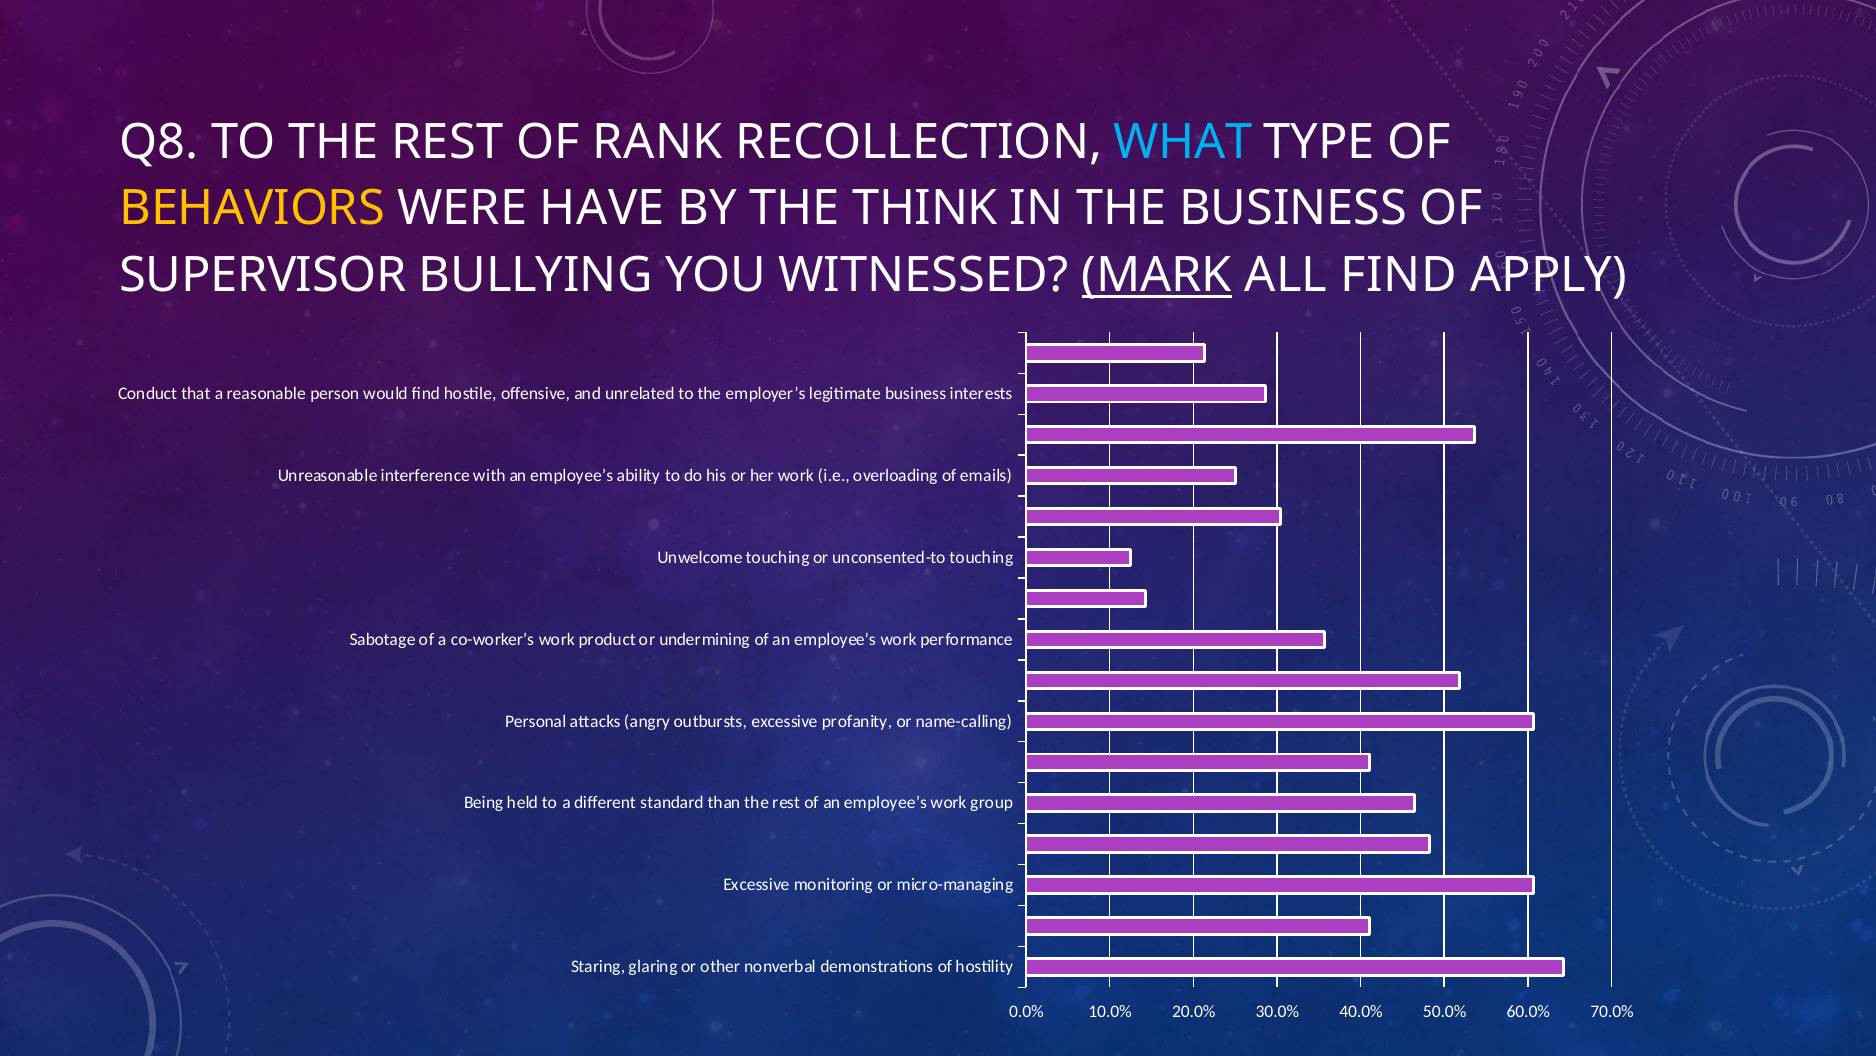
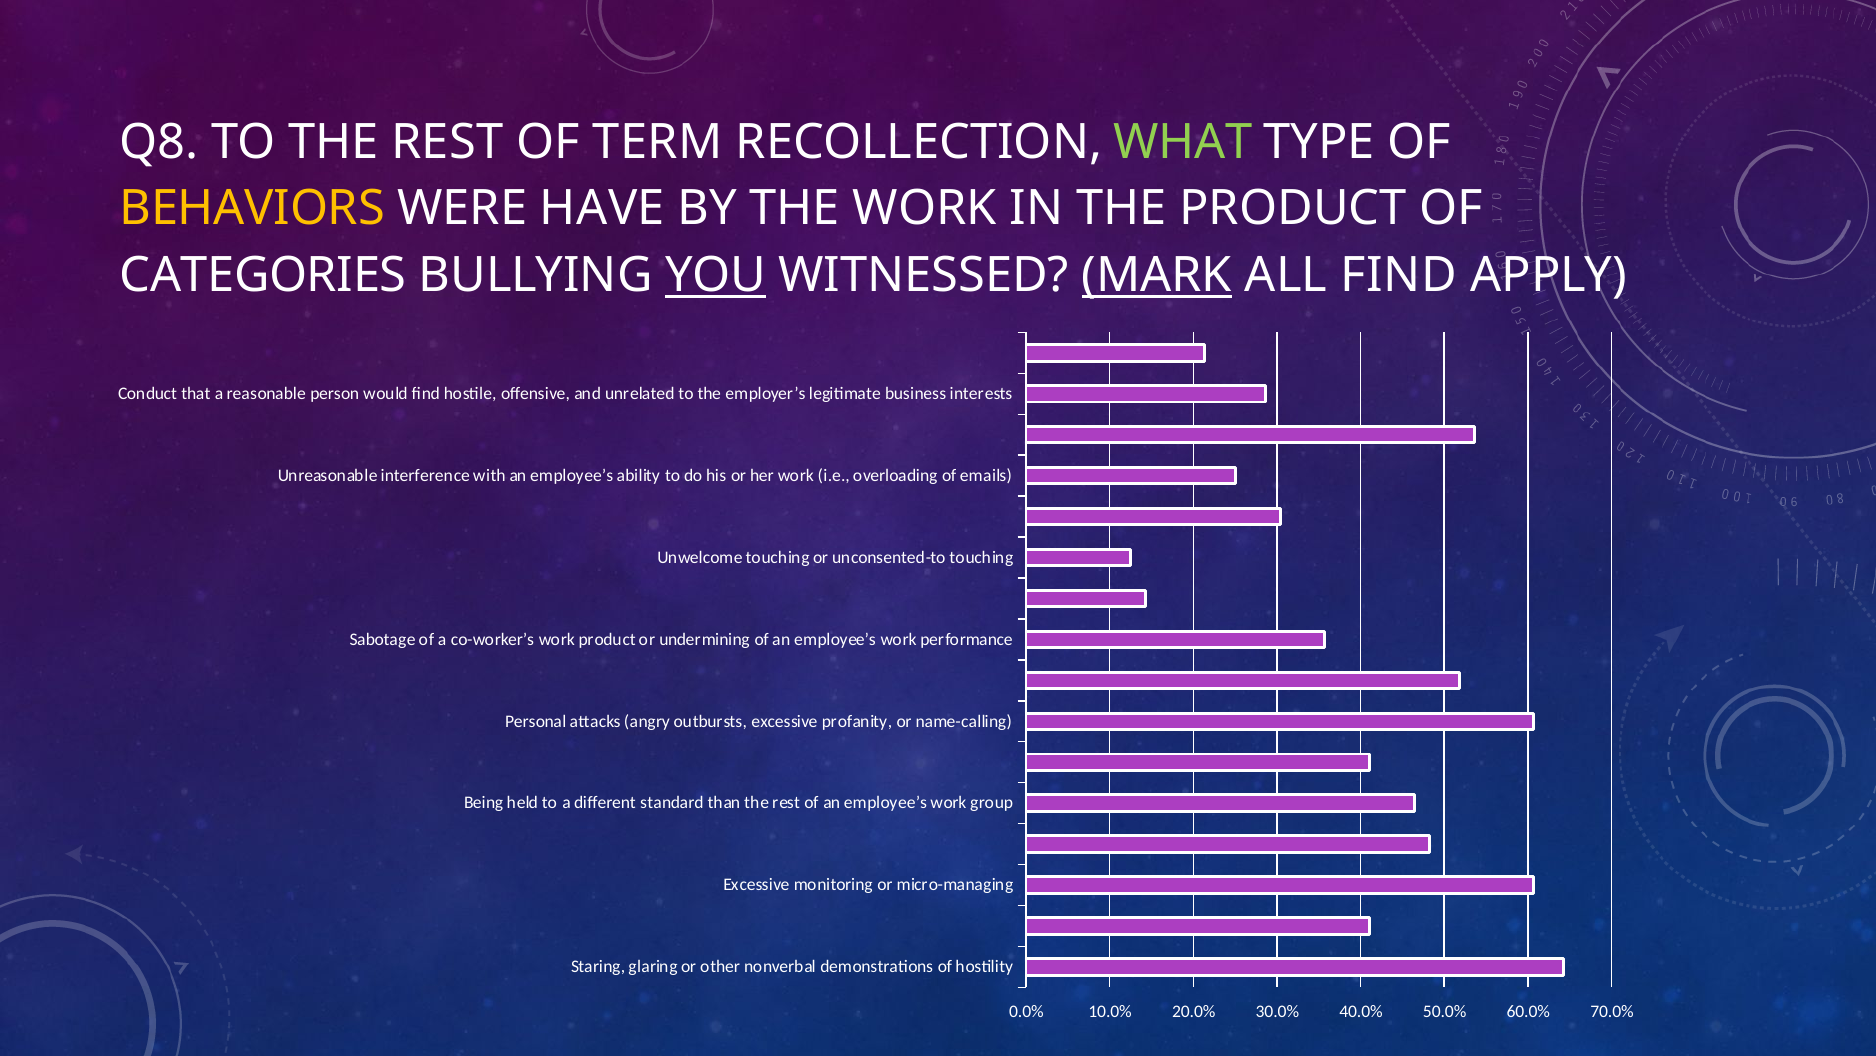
RANK: RANK -> TERM (658, 142)
WHAT colour: light blue -> light green (1183, 142)
THE THINK: THINK -> WORK (925, 209)
THE BUSINESS: BUSINESS -> PRODUCT (1293, 209)
SUPERVISOR: SUPERVISOR -> CATEGORIES (263, 275)
YOU underline: none -> present (716, 275)
